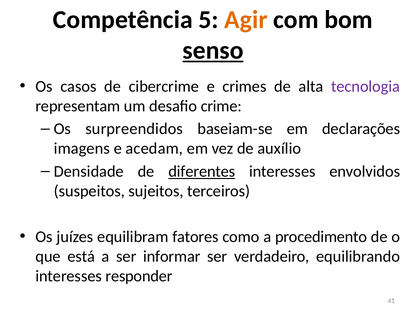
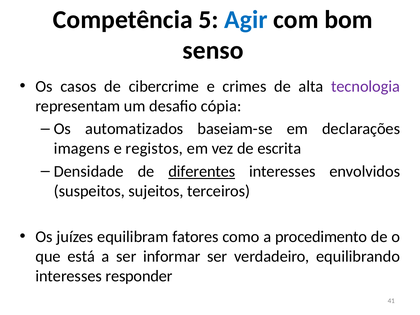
Agir colour: orange -> blue (246, 20)
senso underline: present -> none (213, 50)
crime: crime -> cópia (221, 106)
surpreendidos: surpreendidos -> automatizados (134, 129)
acedam: acedam -> registos (154, 148)
auxílio: auxílio -> escrita (279, 148)
